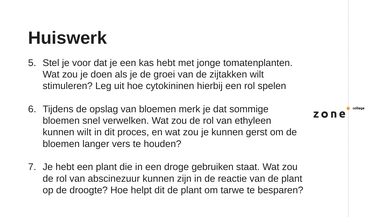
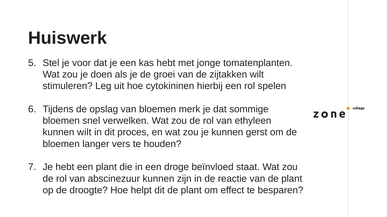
gebruiken: gebruiken -> beïnvloed (213, 168)
tarwe: tarwe -> effect (232, 191)
